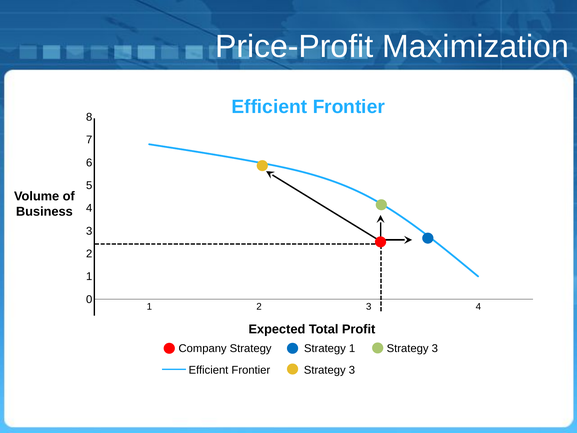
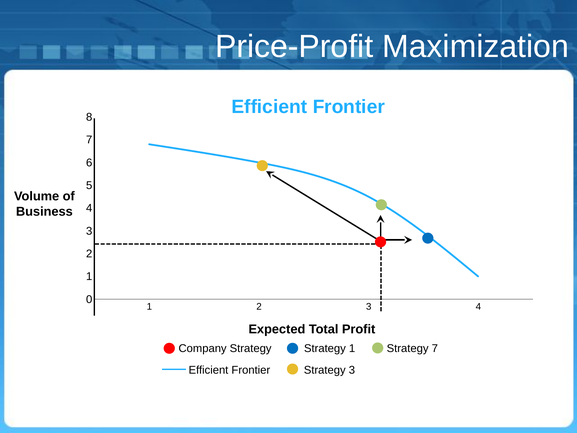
1 Strategy 3: 3 -> 7 (435, 348)
